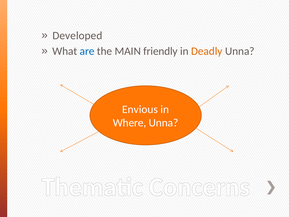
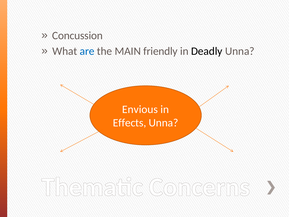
Developed: Developed -> Concussion (77, 35)
Deadly colour: orange -> black (207, 51)
Where: Where -> Effects (130, 123)
